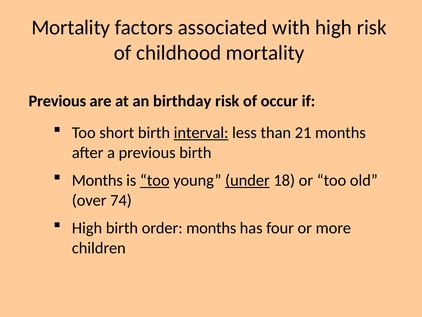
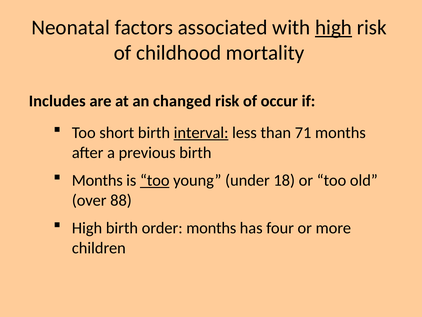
Mortality: Mortality -> Neonatal (71, 27)
high underline: none -> present (334, 27)
Previous: Previous -> Includes (57, 101)
birthday: birthday -> changed (182, 101)
21: 21 -> 71 (303, 133)
under underline: present -> none (247, 180)
74: 74 -> 88 (121, 200)
